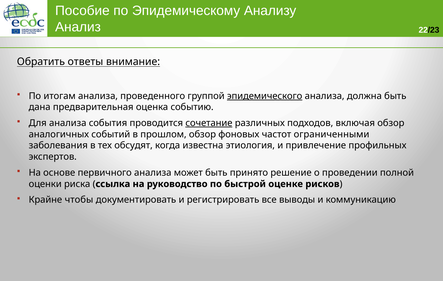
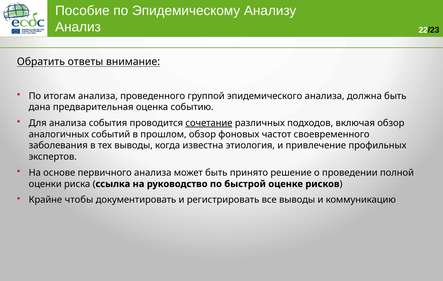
эпидемического underline: present -> none (265, 96)
ограниченными: ограниченными -> своевременного (332, 134)
тех обсудят: обсудят -> выводы (134, 146)
